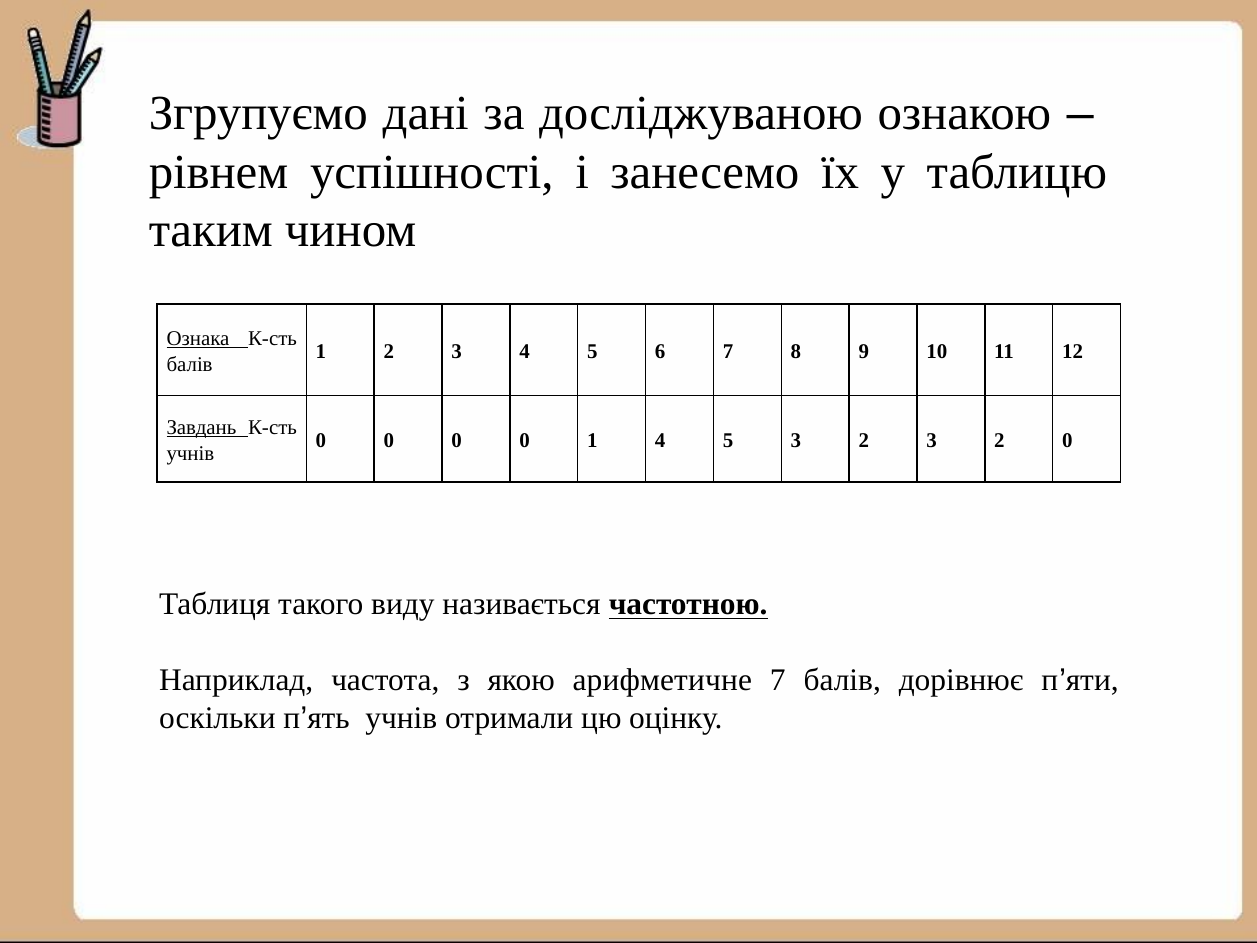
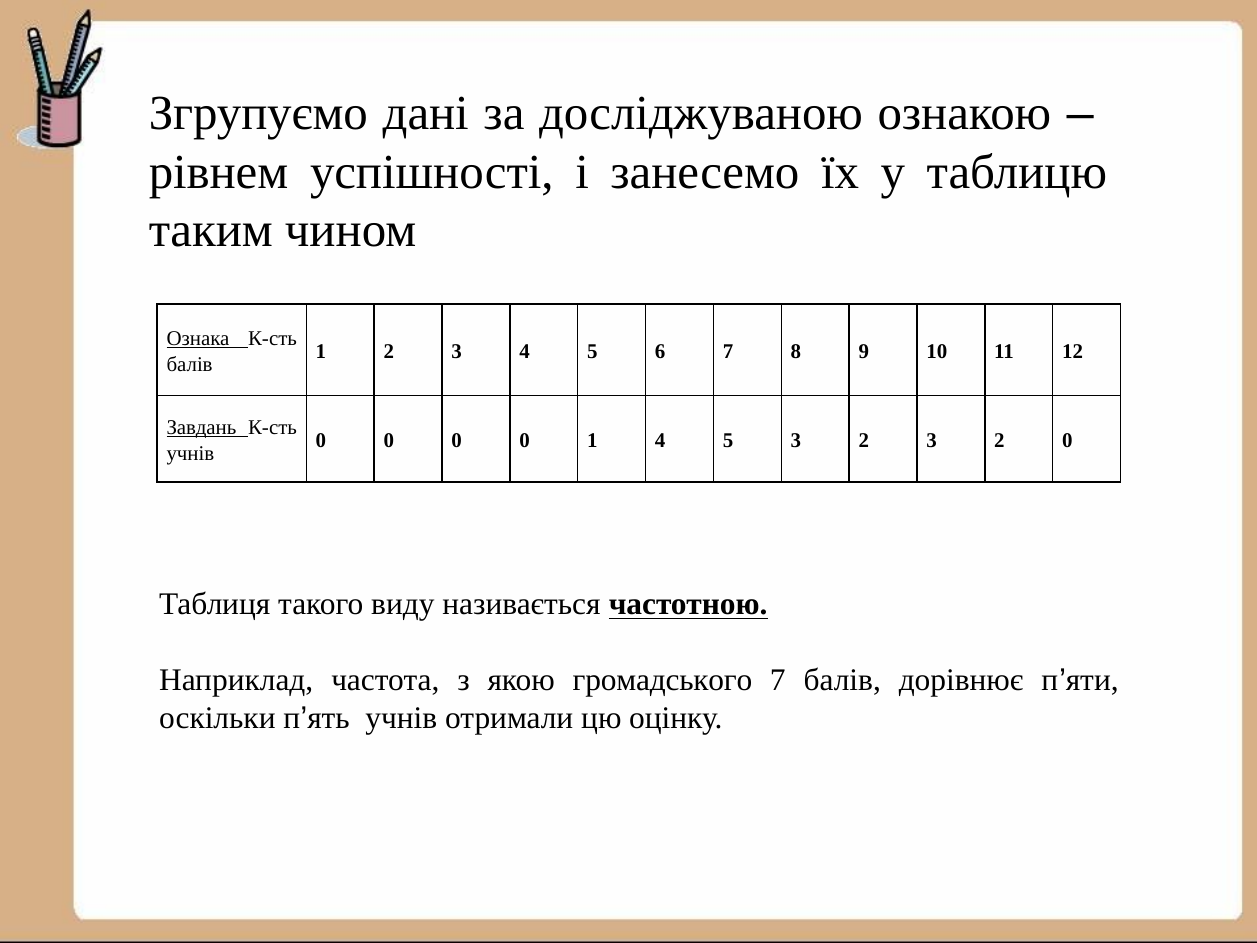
арифметичне: арифметичне -> громадського (662, 680)
